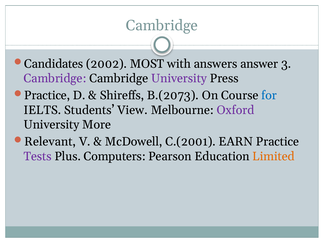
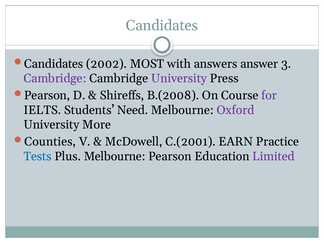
Cambridge: Cambridge -> Candidates (162, 26)
Practice: Practice -> Pearson (47, 95)
B.(2073: B.(2073 -> B.(2008 (173, 95)
for colour: blue -> purple (269, 95)
View: View -> Need (133, 110)
Relevant: Relevant -> Counties (50, 142)
Tests colour: purple -> blue (38, 156)
Plus Computers: Computers -> Melbourne (115, 156)
Limited colour: orange -> purple (274, 156)
